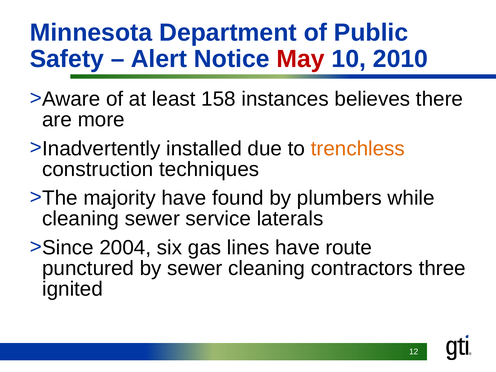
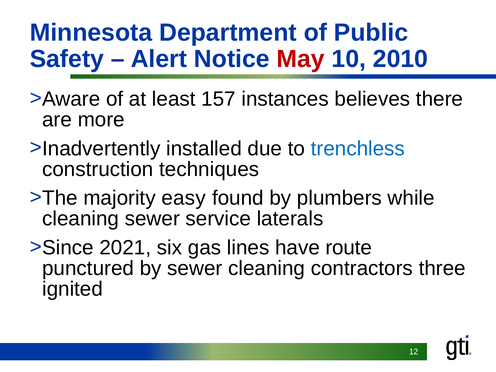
158: 158 -> 157 (219, 99)
trenchless colour: orange -> blue (358, 149)
majority have: have -> easy (184, 198)
2004: 2004 -> 2021 (125, 248)
